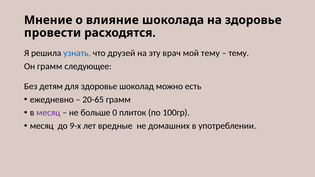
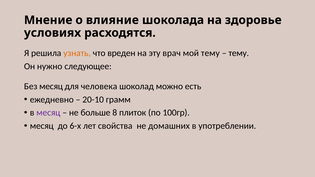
провести: провести -> условиях (53, 33)
узнать colour: blue -> orange (77, 53)
друзей: друзей -> вреден (121, 53)
Он грамм: грамм -> нужно (50, 66)
Без детям: детям -> месяц (51, 86)
для здоровье: здоровье -> человека (99, 86)
20-65: 20-65 -> 20-10 (93, 100)
0: 0 -> 8 (115, 113)
9-х: 9-х -> 6-х (75, 126)
вредные: вредные -> свойства (115, 126)
